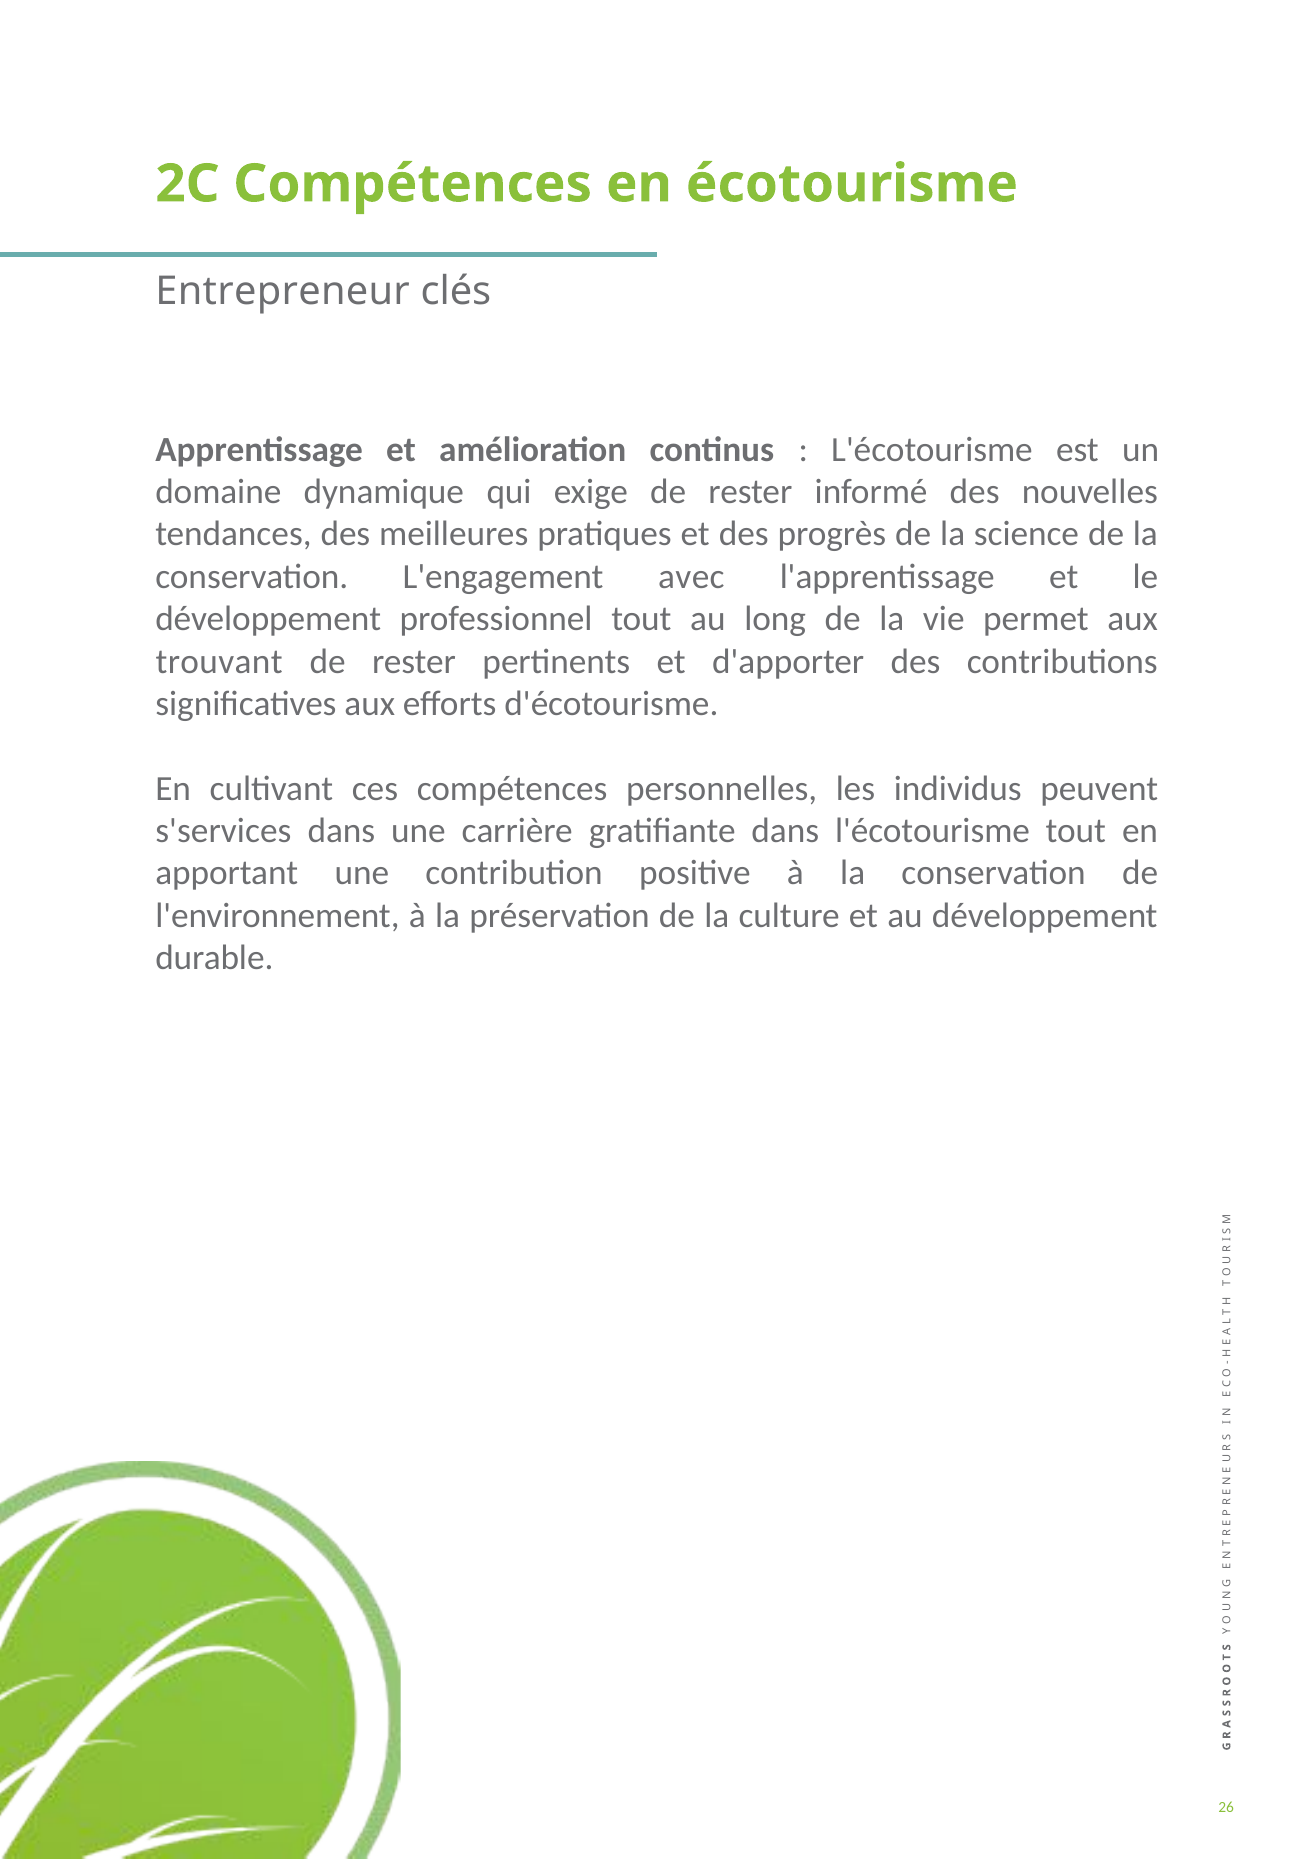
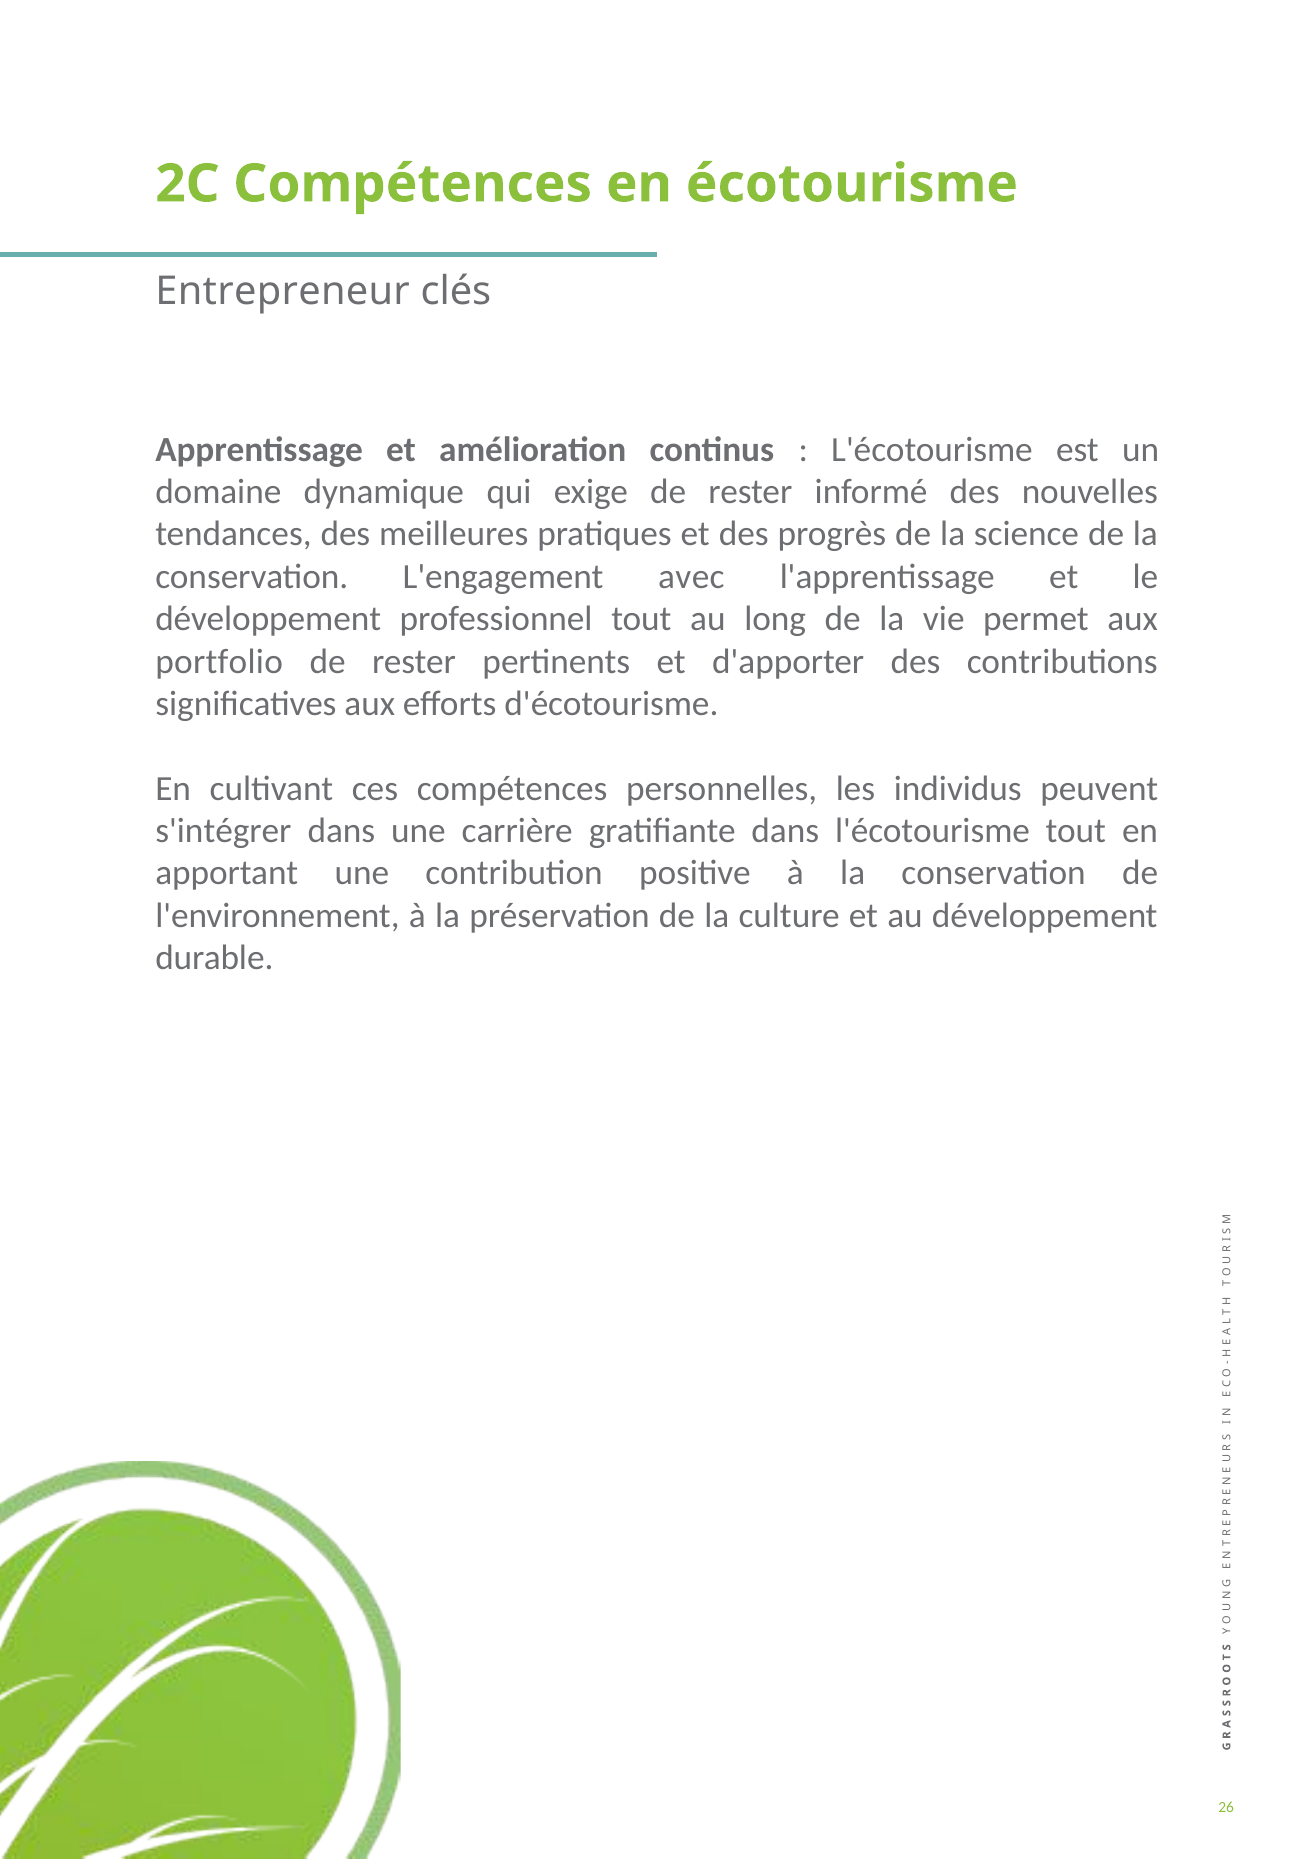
trouvant: trouvant -> portfolio (219, 662)
s'services: s'services -> s'intégrer (223, 831)
